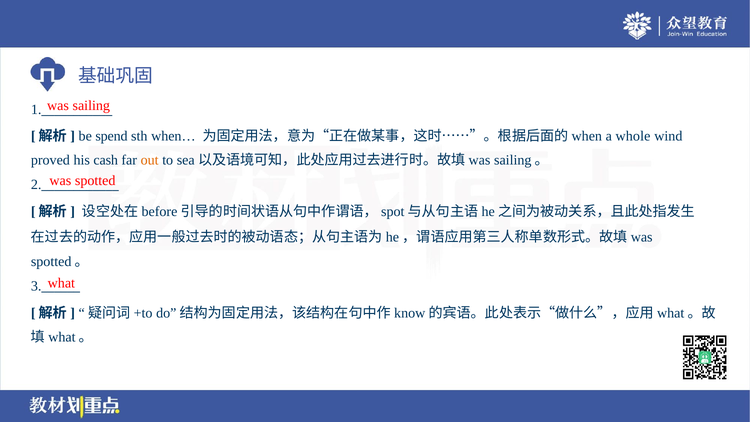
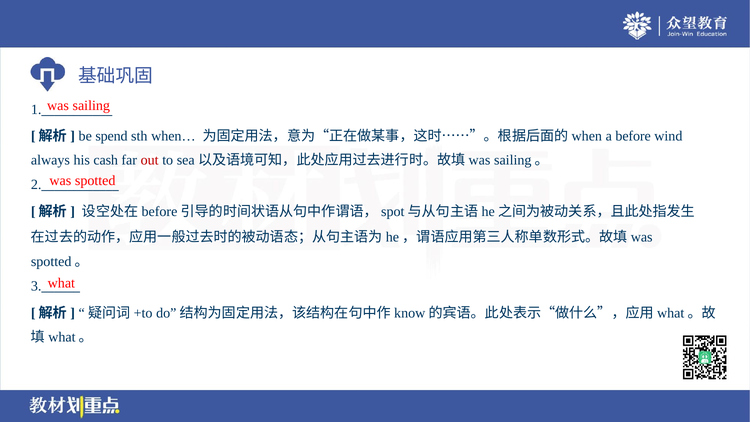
whole: whole -> before (633, 136)
proved: proved -> always (50, 160)
out colour: orange -> red (150, 160)
